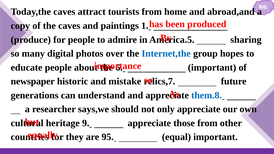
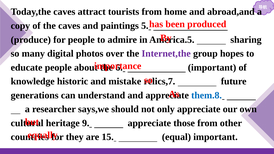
1: 1 -> 5 (145, 26)
Internet,the colour: blue -> purple (166, 54)
newspaper: newspaper -> knowledge (33, 81)
95: 95 -> 15 (108, 137)
